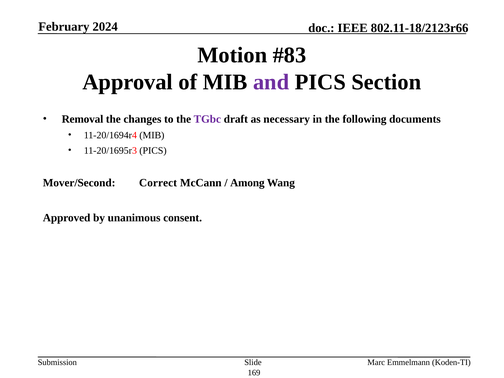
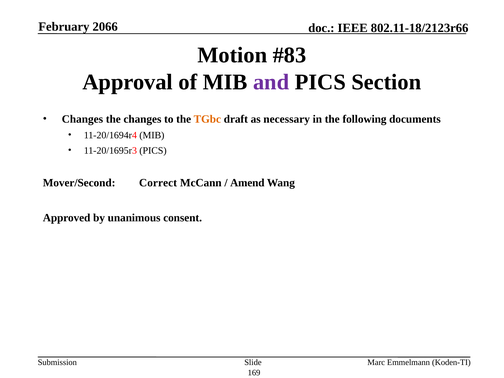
2024: 2024 -> 2066 (105, 27)
Removal: Removal -> Changes (82, 119)
TGbc colour: purple -> orange (207, 119)
Among: Among -> Amend (247, 183)
